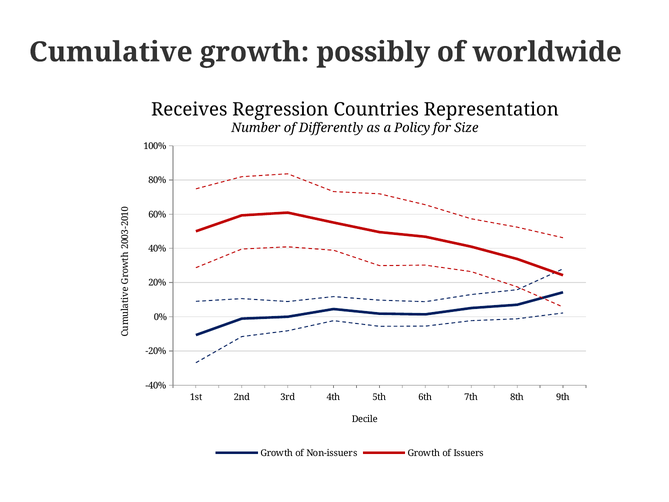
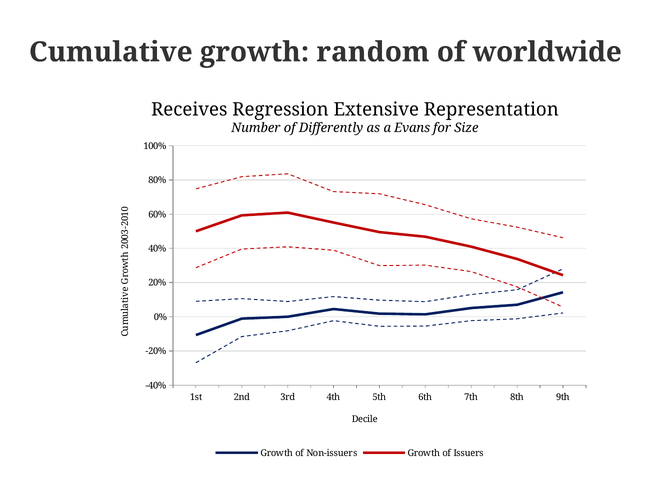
possibly: possibly -> random (373, 52)
Countries: Countries -> Extensive (376, 109)
Policy: Policy -> Evans (412, 128)
